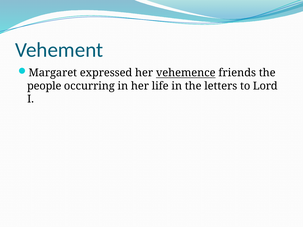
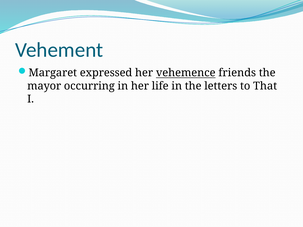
people: people -> mayor (44, 86)
Lord: Lord -> That (265, 86)
